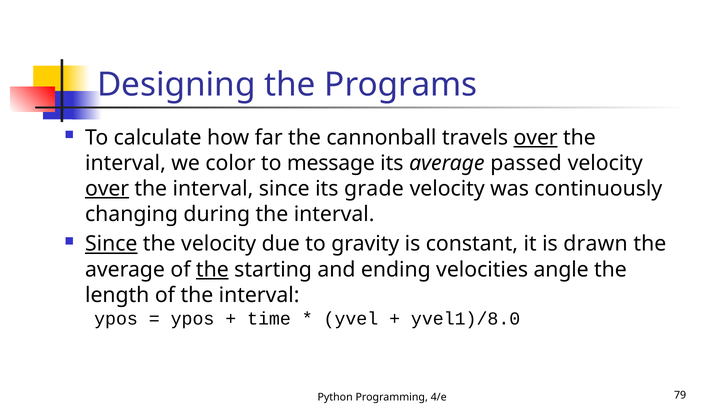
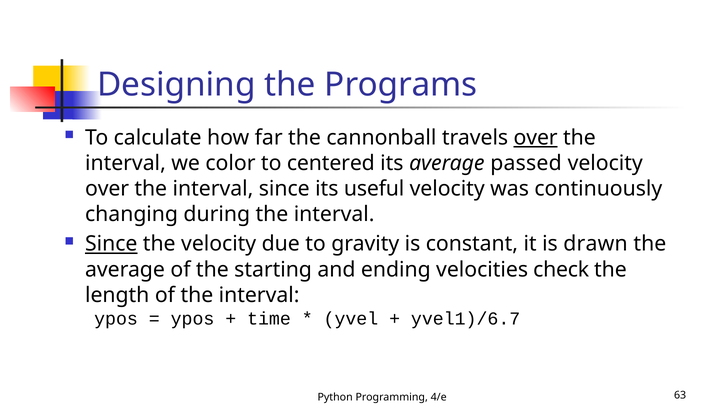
message: message -> centered (331, 163)
over underline: present -> none (107, 188)
grade: grade -> useful (374, 188)
the underline: present -> none (212, 269)
angle: angle -> check (561, 269)
yvel1)/8.0: yvel1)/8.0 -> yvel1)/6.7 (466, 318)
79: 79 -> 63 (680, 395)
